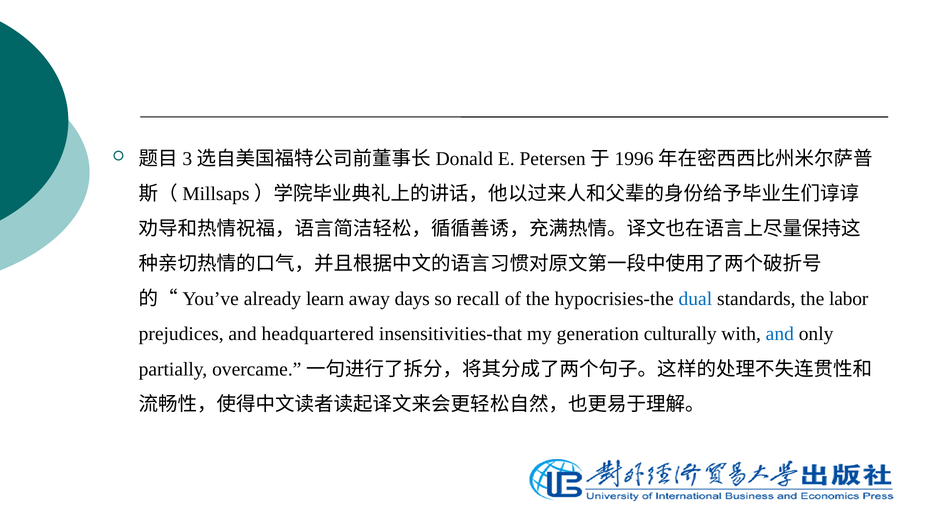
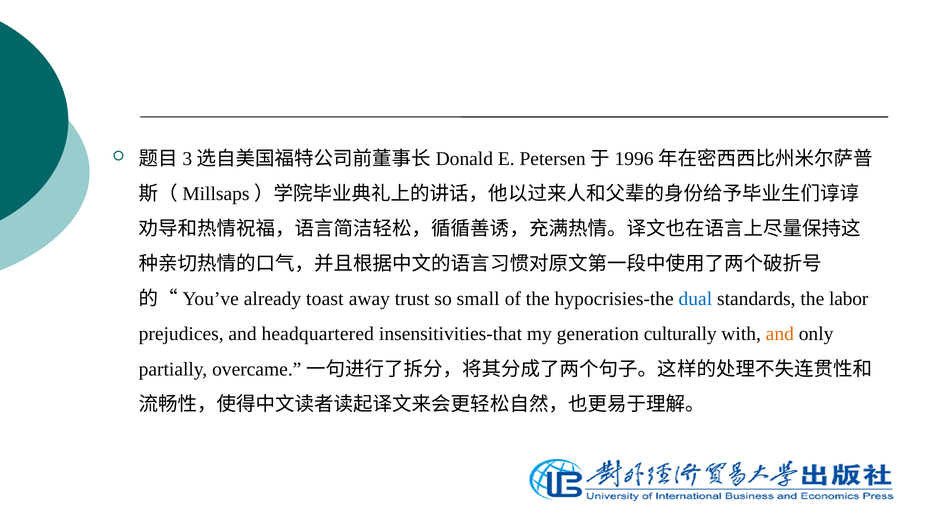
learn: learn -> toast (325, 299)
days: days -> trust (412, 299)
recall: recall -> small (478, 299)
and colour: blue -> orange (780, 334)
